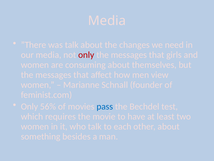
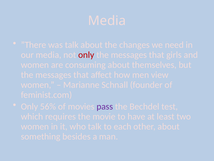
pass colour: blue -> purple (105, 106)
